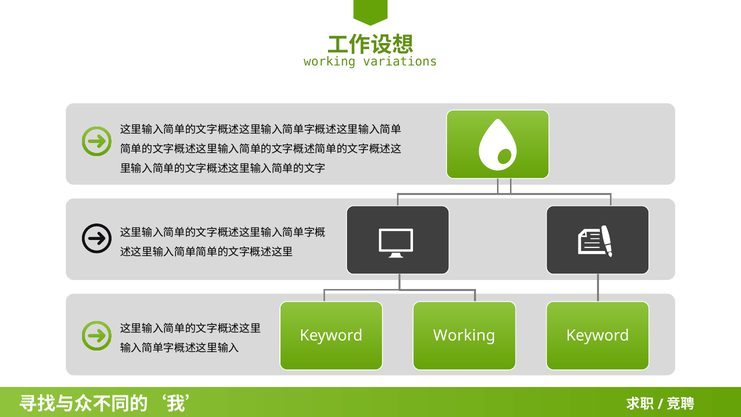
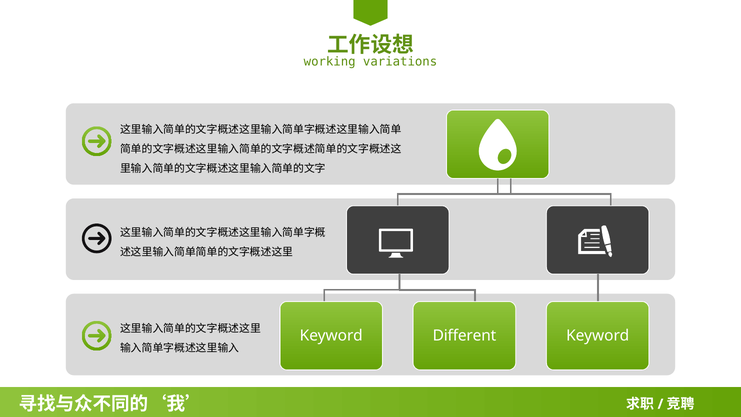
Keyword Working: Working -> Different (464, 335)
